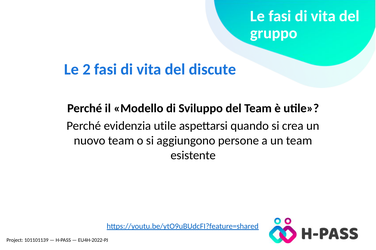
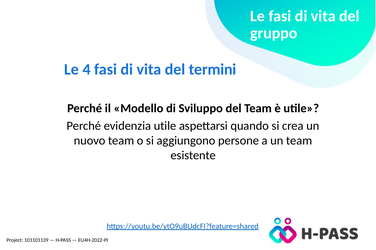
2: 2 -> 4 (87, 70)
discute: discute -> termini (213, 70)
